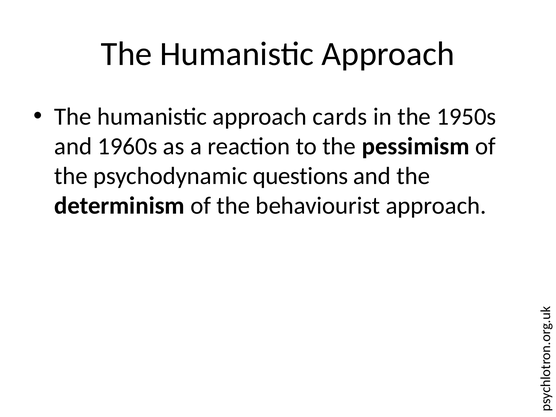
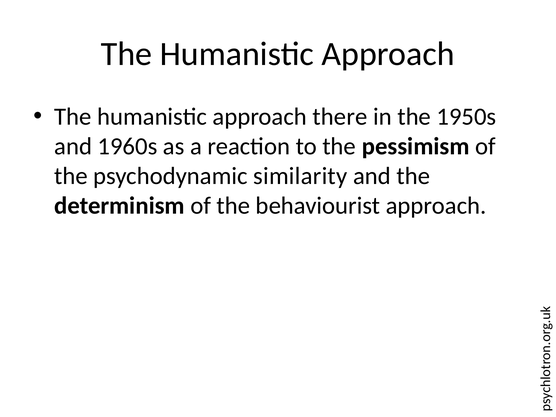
cards: cards -> there (340, 117)
questions: questions -> similarity (300, 176)
